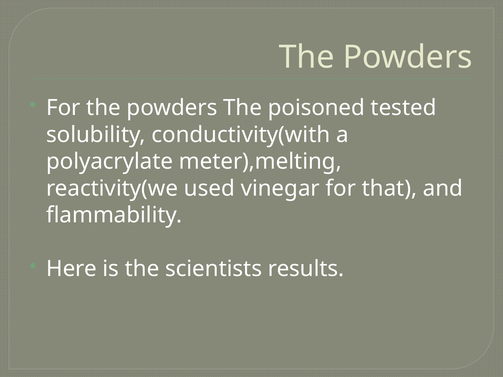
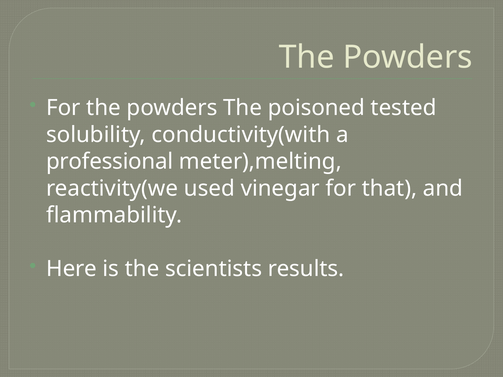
polyacrylate: polyacrylate -> professional (110, 162)
